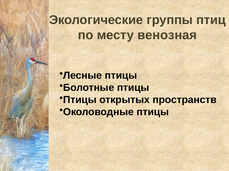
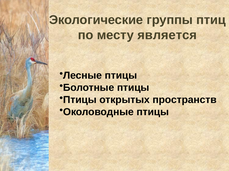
венозная: венозная -> является (167, 35)
